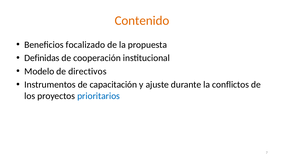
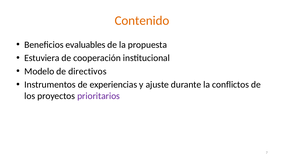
focalizado: focalizado -> evaluables (86, 45)
Definidas: Definidas -> Estuviera (42, 58)
capacitación: capacitación -> experiencias (113, 84)
prioritarios colour: blue -> purple (99, 96)
